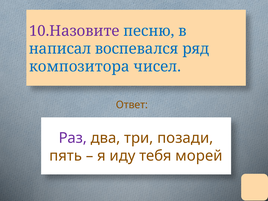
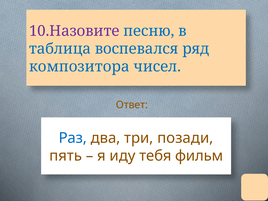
написал: написал -> таблица (60, 49)
Раз colour: purple -> blue (73, 138)
морей: морей -> фильм (199, 156)
